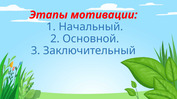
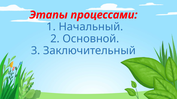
мотивации: мотивации -> процессами (104, 15)
